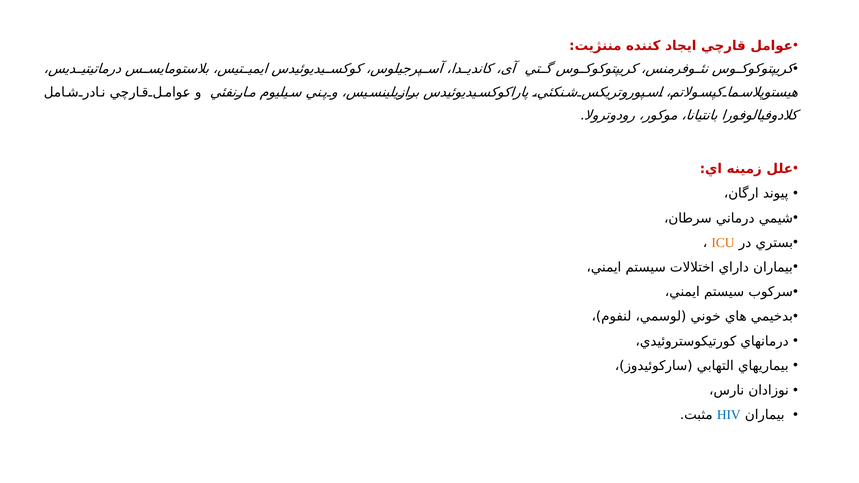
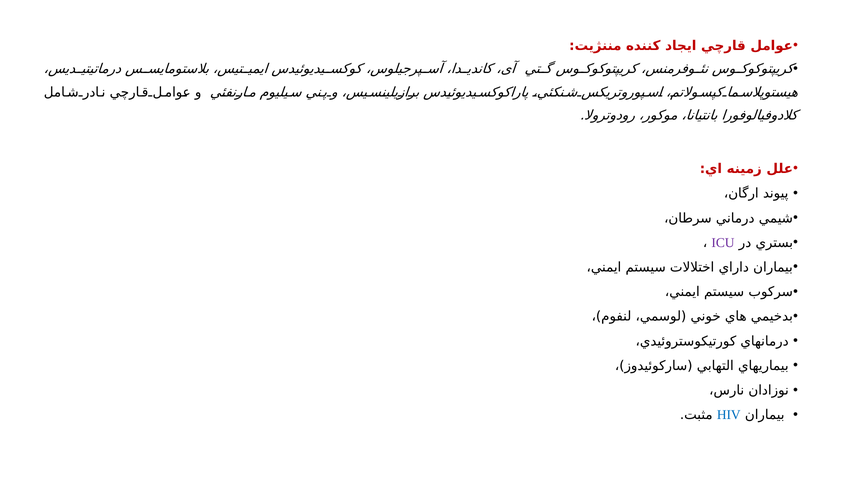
ICU colour: orange -> purple (723, 243)
